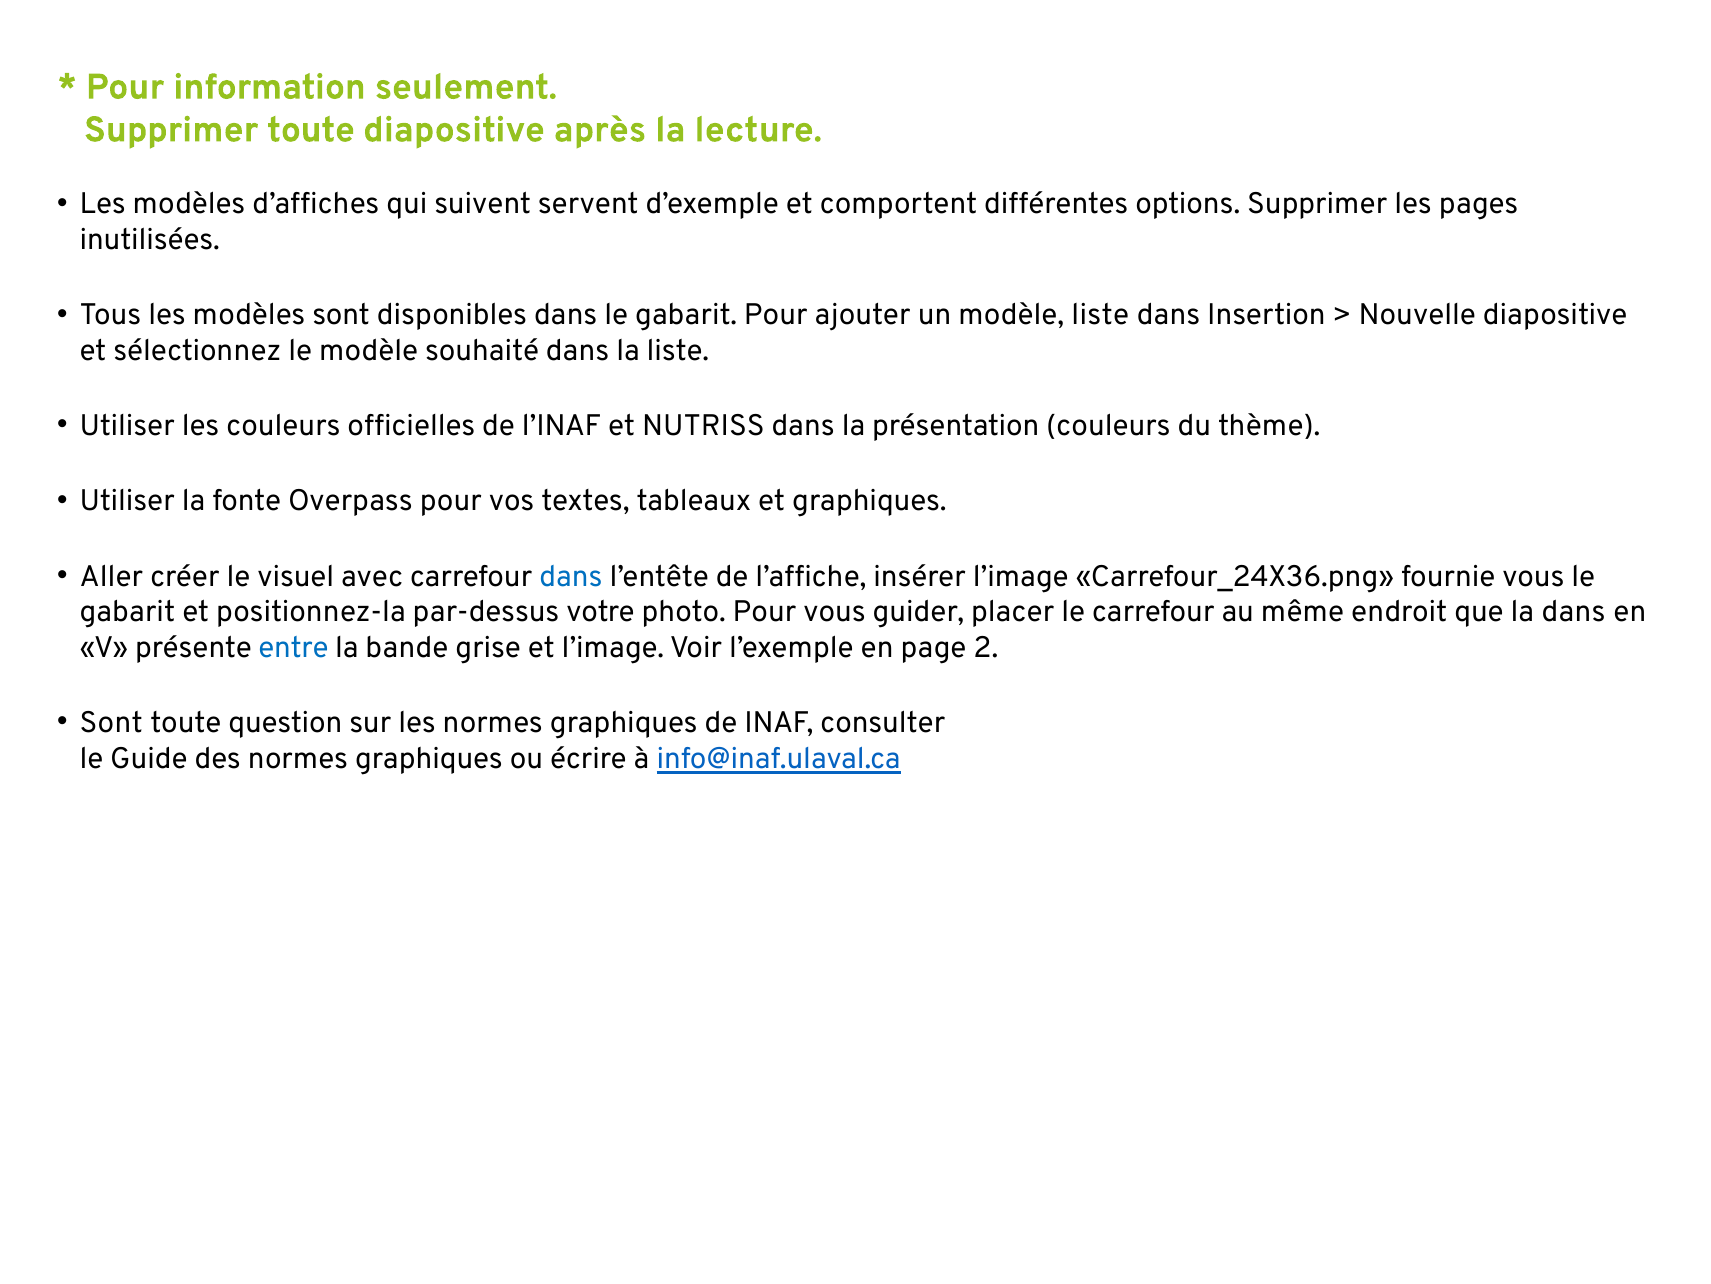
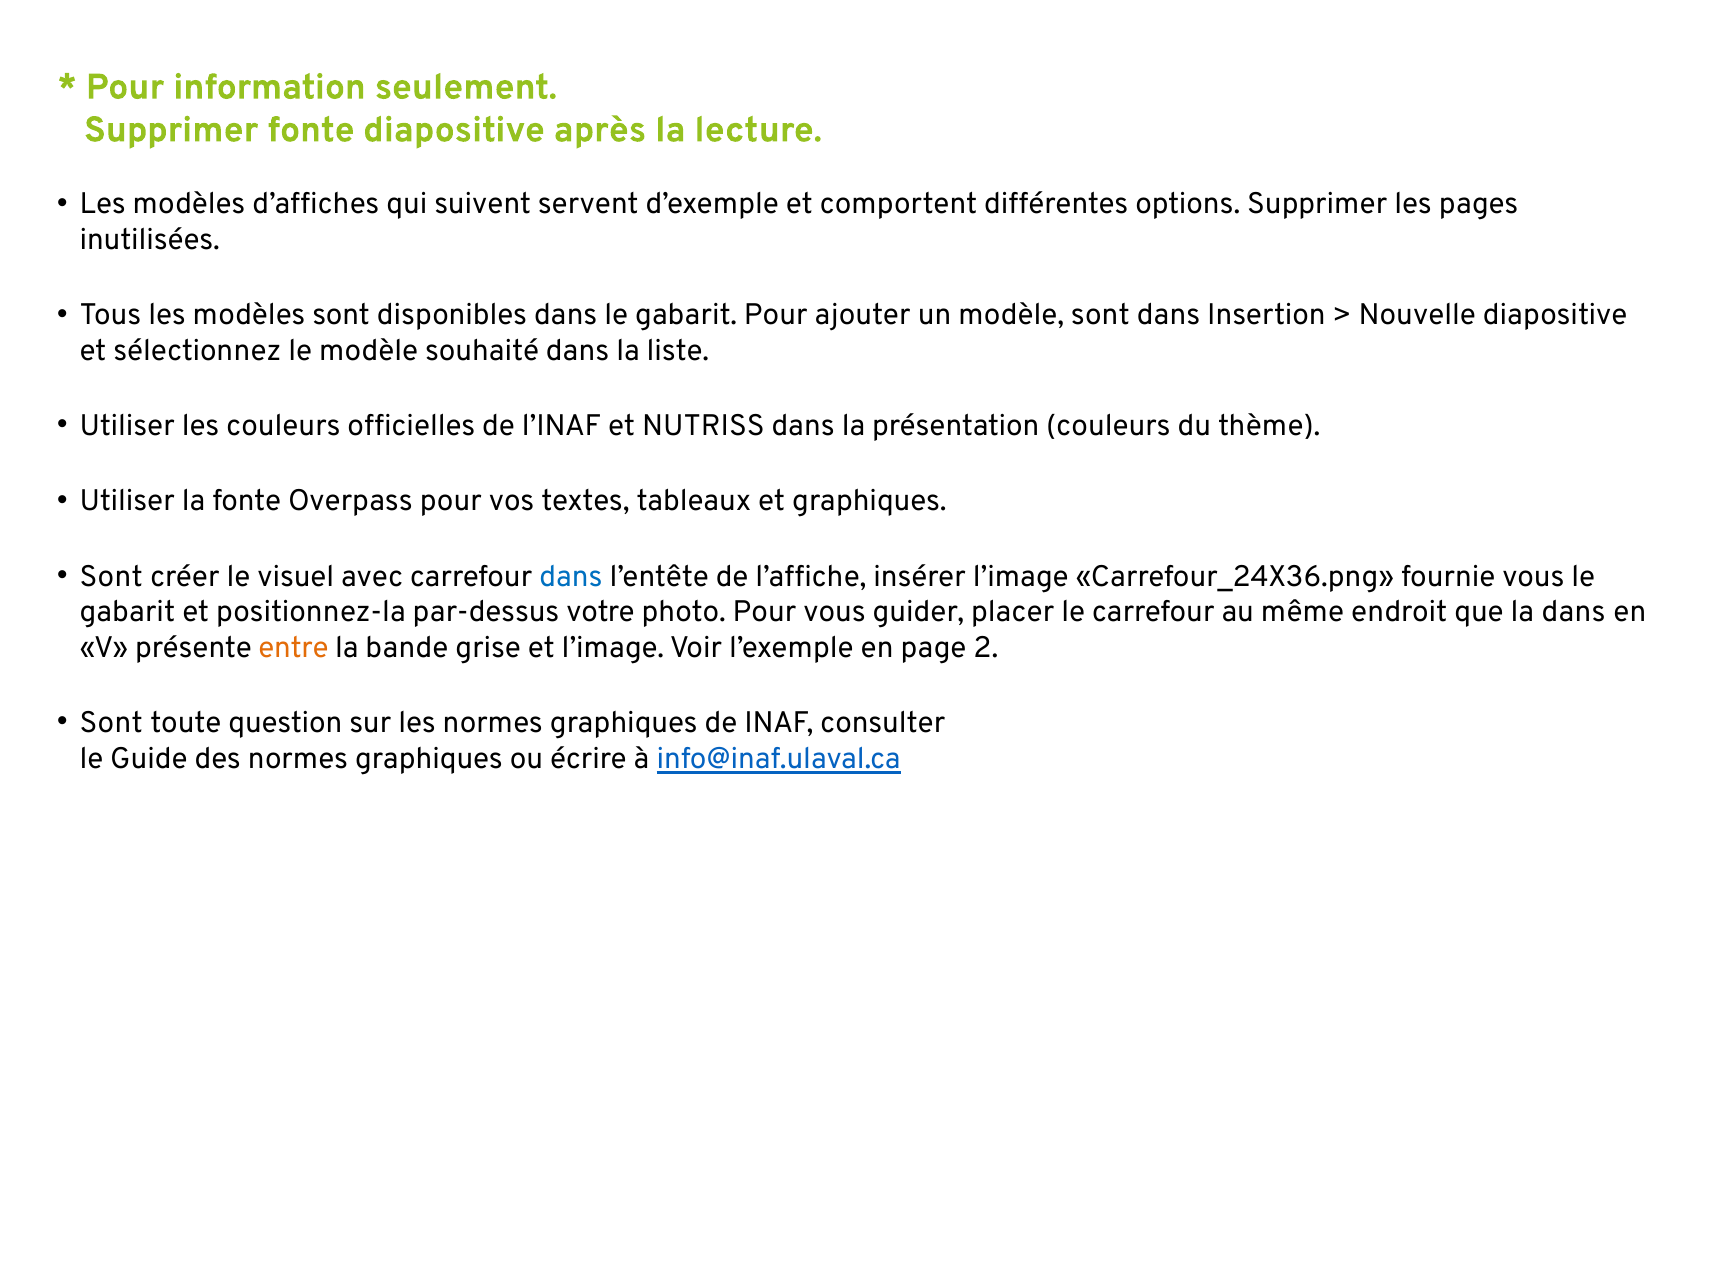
Supprimer toute: toute -> fonte (311, 130)
modèle liste: liste -> sont (1100, 315)
Aller: Aller -> Sont (111, 576)
entre colour: blue -> orange (294, 648)
